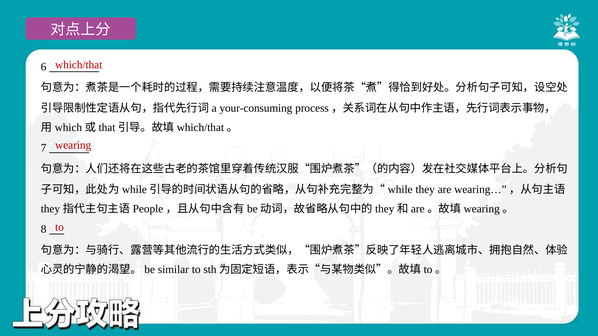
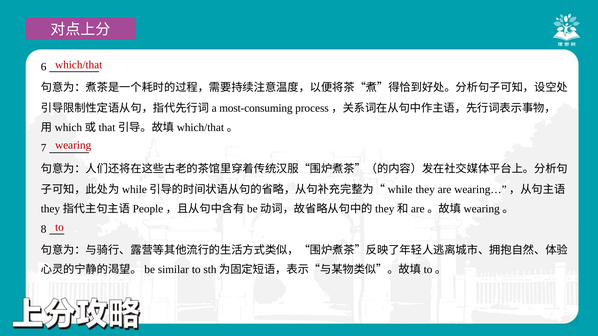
your-consuming: your-consuming -> most-consuming (256, 108)
